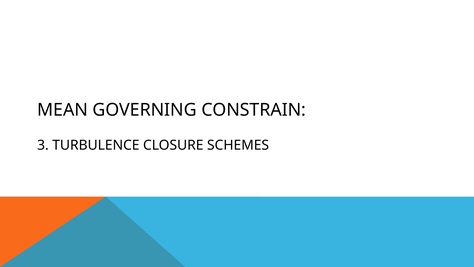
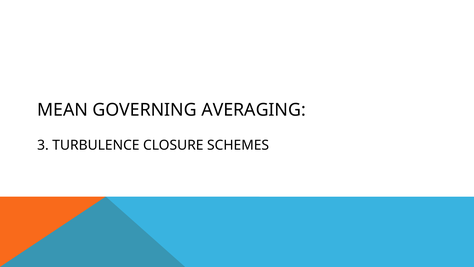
CONSTRAIN: CONSTRAIN -> AVERAGING (254, 110)
